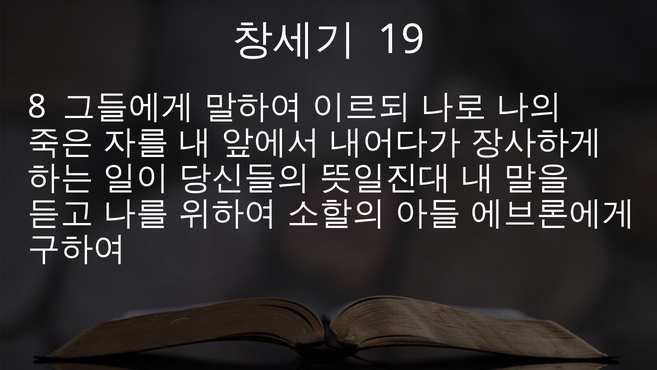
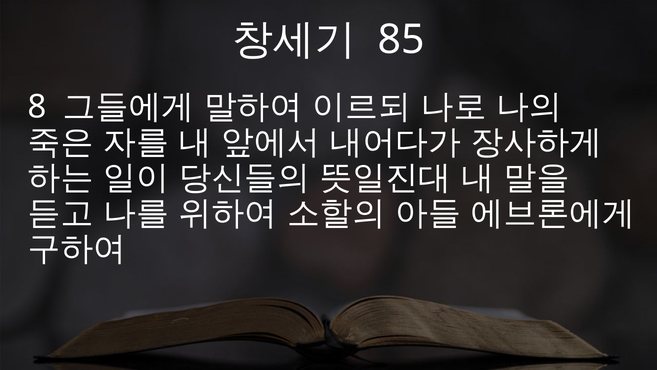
19: 19 -> 85 (401, 40)
